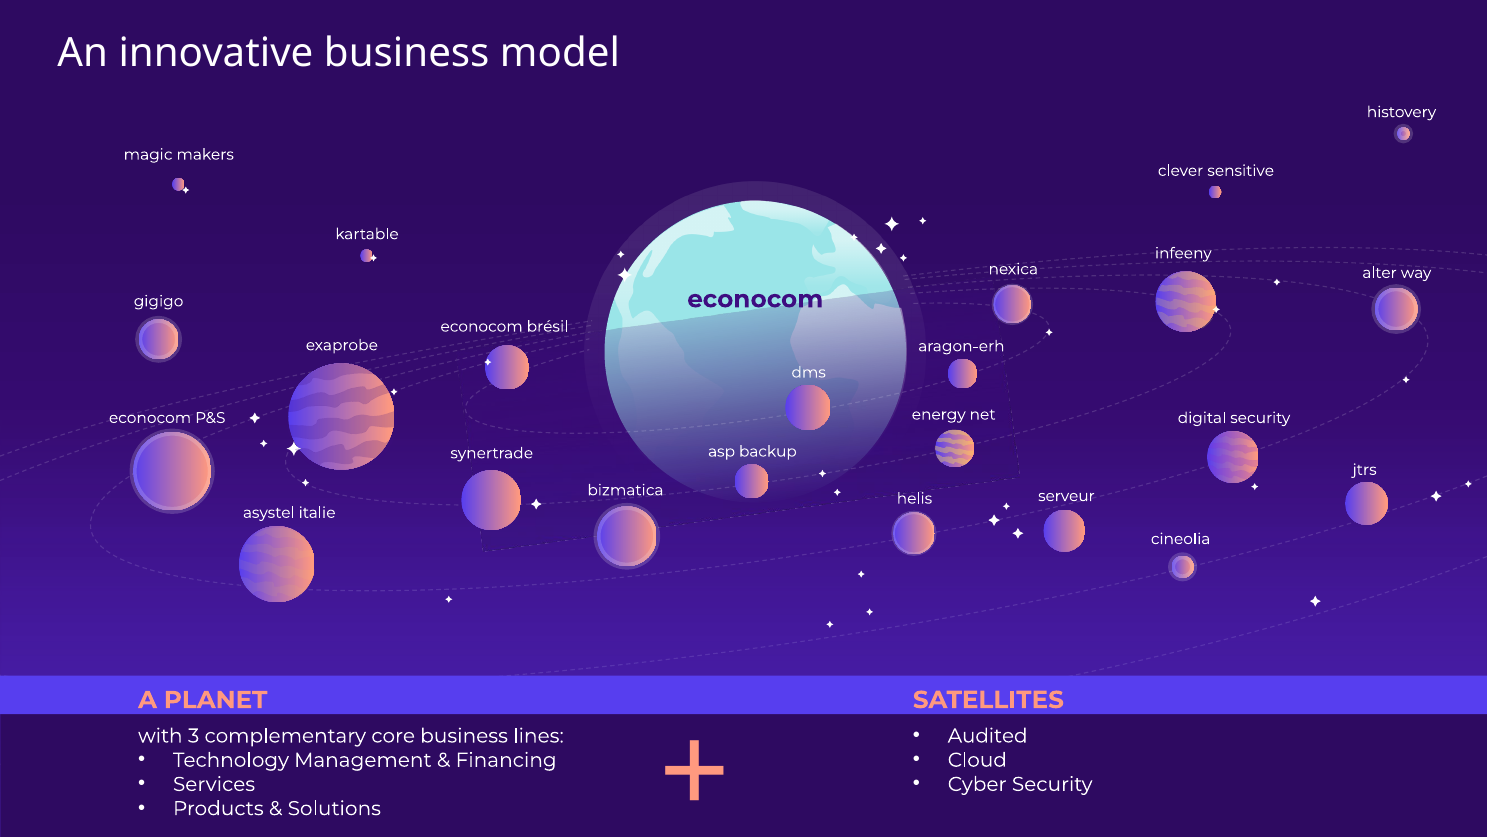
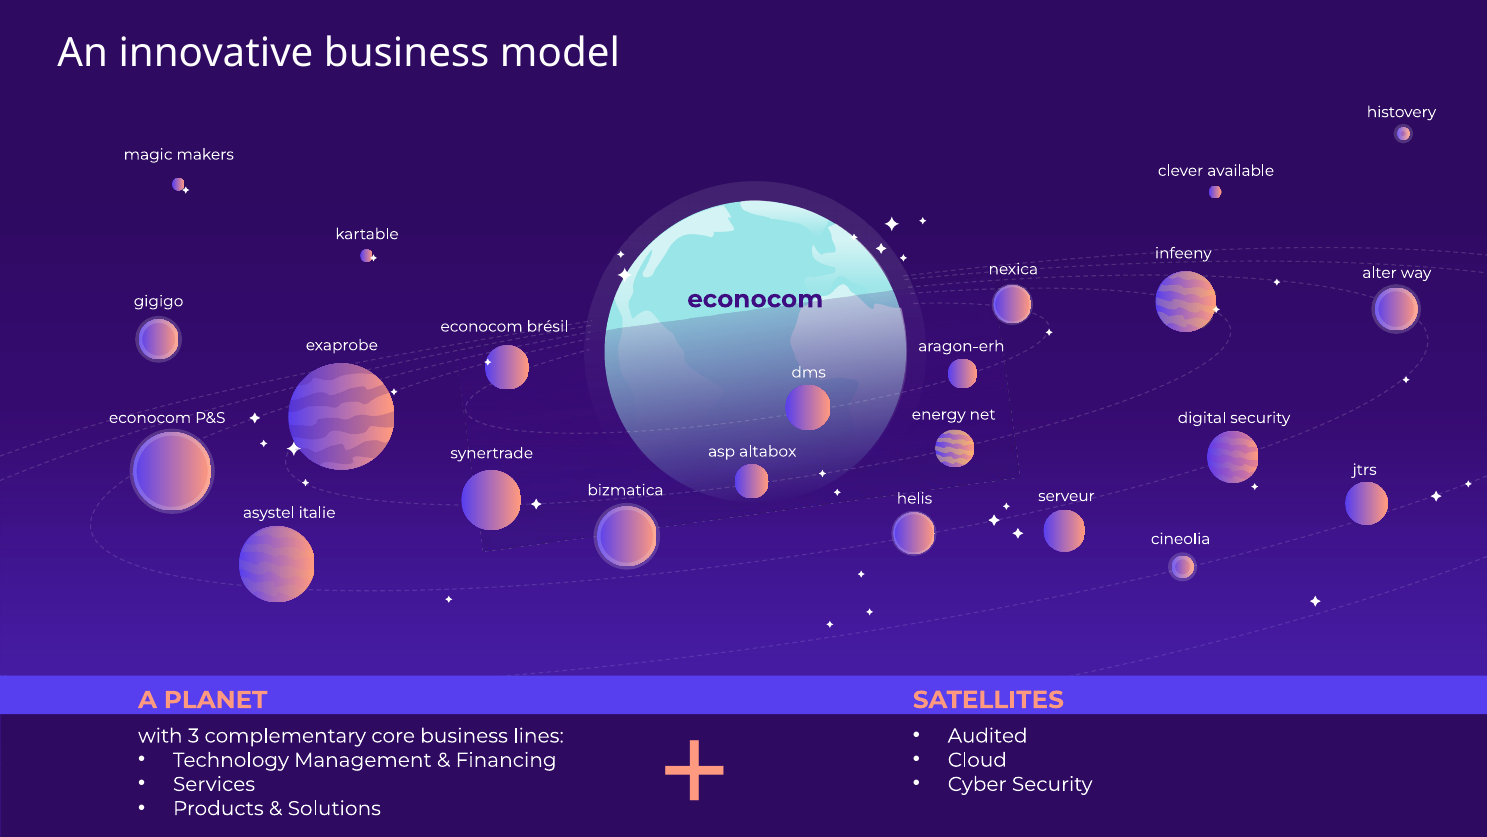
sensitive: sensitive -> available (1241, 171)
backup: backup -> altabox (768, 451)
